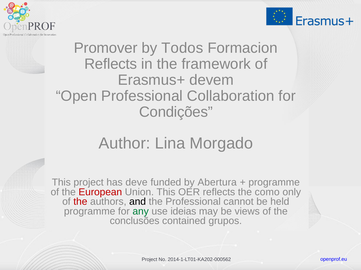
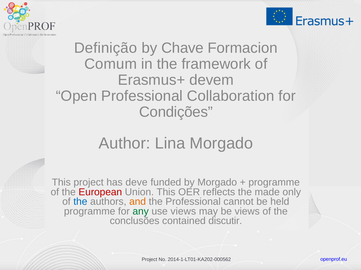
Promover: Promover -> Definição (106, 48)
Todos: Todos -> Chave (182, 48)
Reflects: Reflects -> Comum (111, 64)
by Abertura: Abertura -> Morgado (217, 183)
como: como -> made (267, 193)
the colour: red -> blue (80, 202)
and colour: black -> orange (138, 202)
use ideias: ideias -> views (183, 212)
grupos: grupos -> discutir (225, 221)
